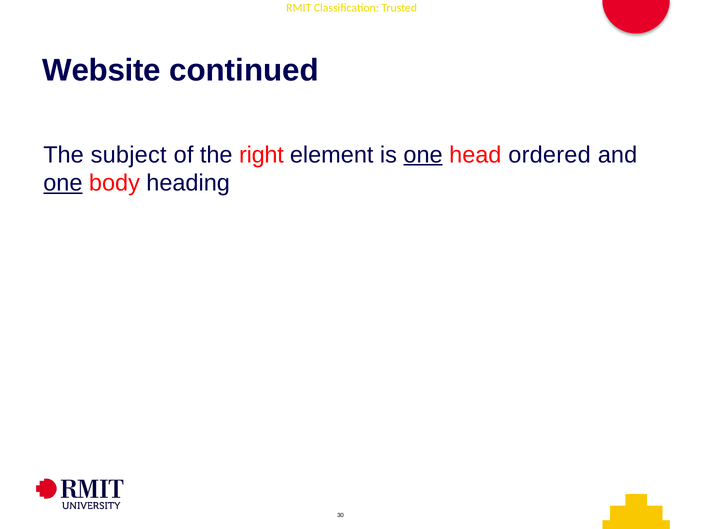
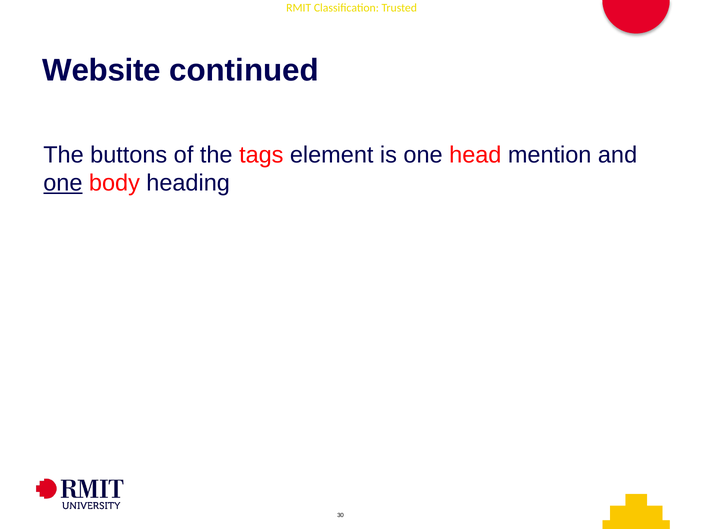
subject: subject -> buttons (129, 155)
right: right -> tags (261, 155)
one underline: present -> none (423, 155)
ordered: ordered -> mention (550, 155)
